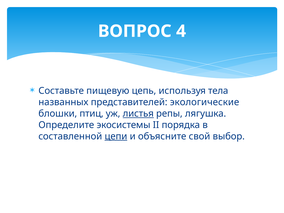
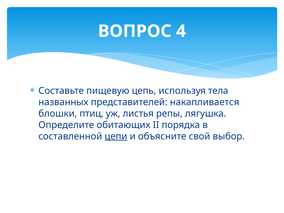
экологические: экологические -> накапливается (205, 102)
листья underline: present -> none (138, 114)
экосистемы: экосистемы -> обитающих (123, 125)
